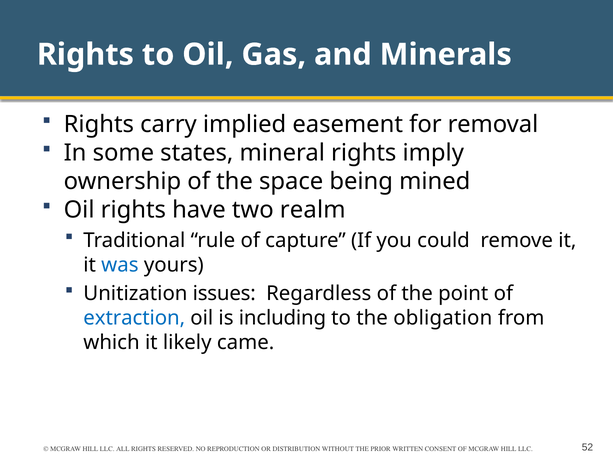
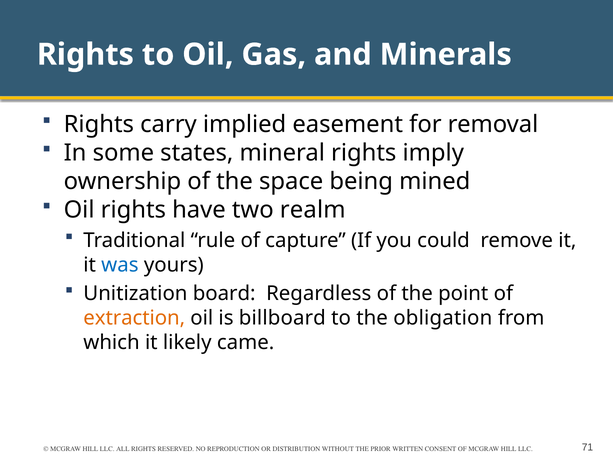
issues: issues -> board (224, 293)
extraction colour: blue -> orange (134, 318)
including: including -> billboard (282, 318)
52: 52 -> 71 (588, 447)
